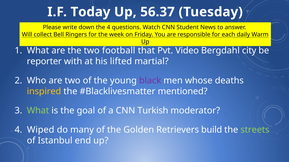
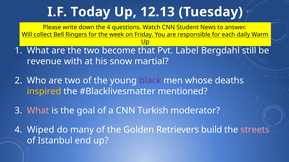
56.37: 56.37 -> 12.13 (158, 12)
football: football -> become (119, 51)
Video: Video -> Label (187, 51)
city: city -> still (249, 51)
reporter: reporter -> revenue (44, 62)
lifted: lifted -> snow (121, 62)
What colour: light green -> pink (38, 111)
streets colour: light green -> pink (255, 130)
